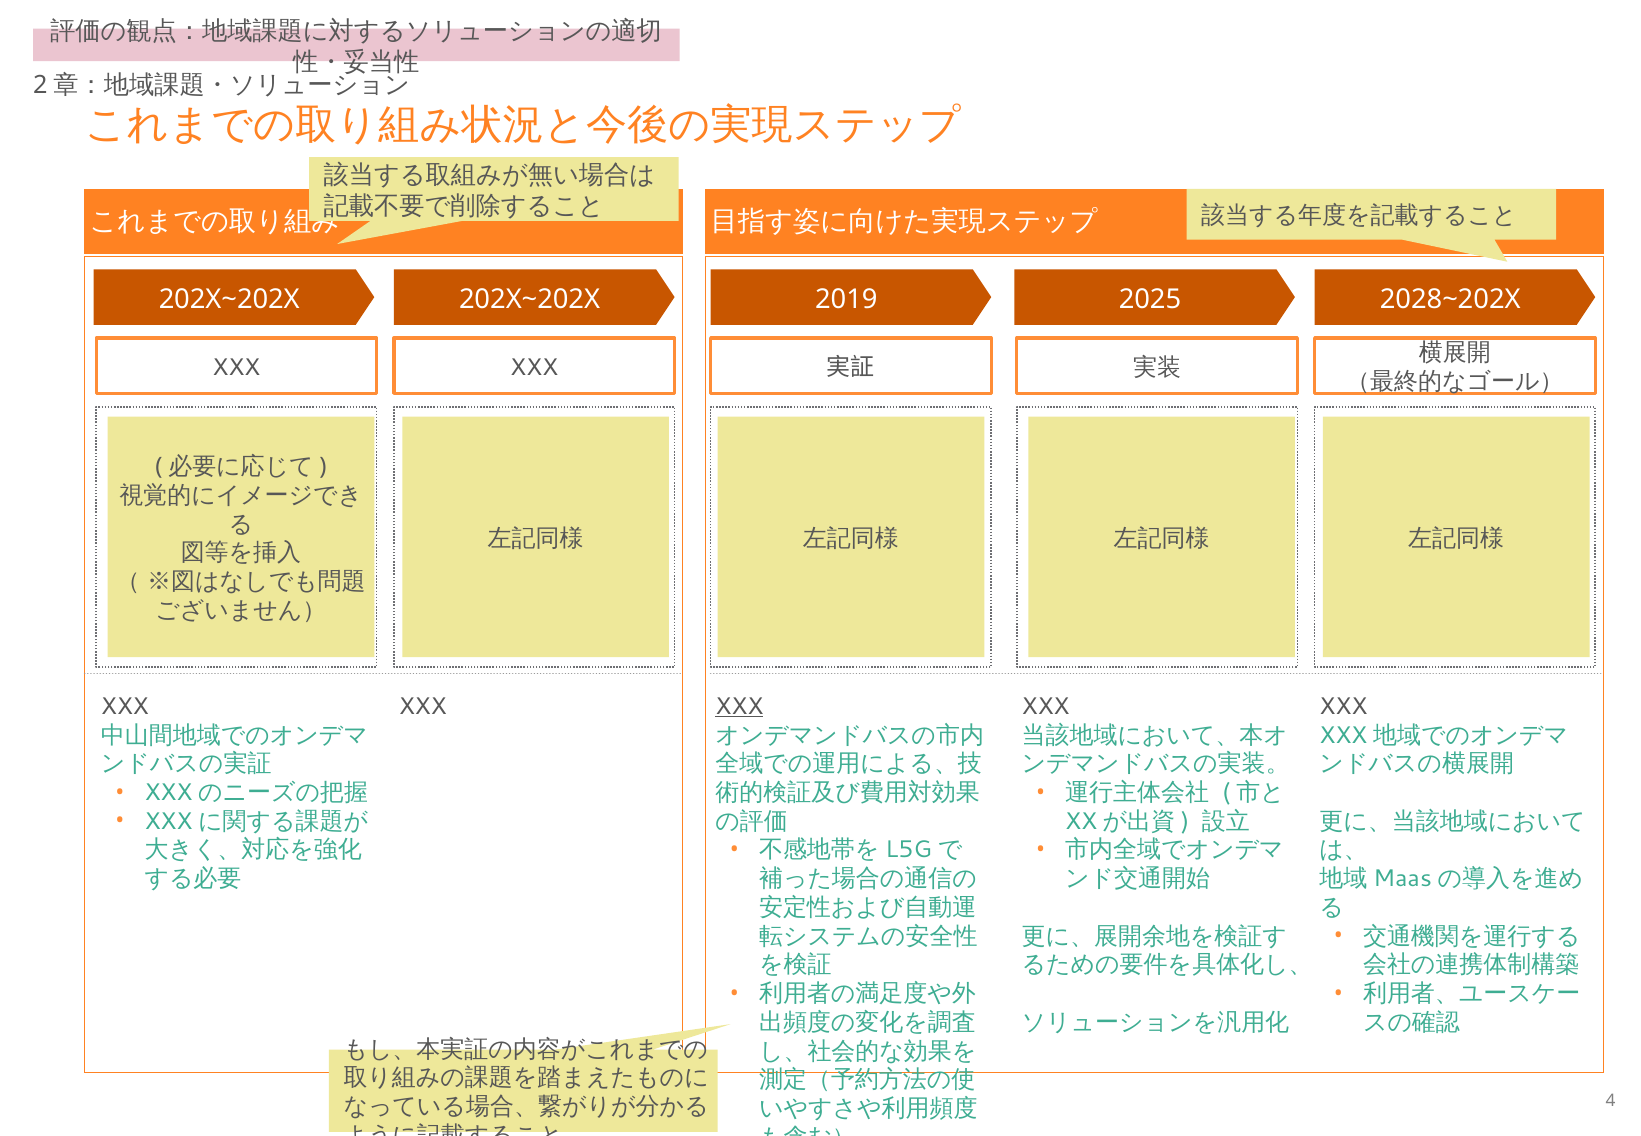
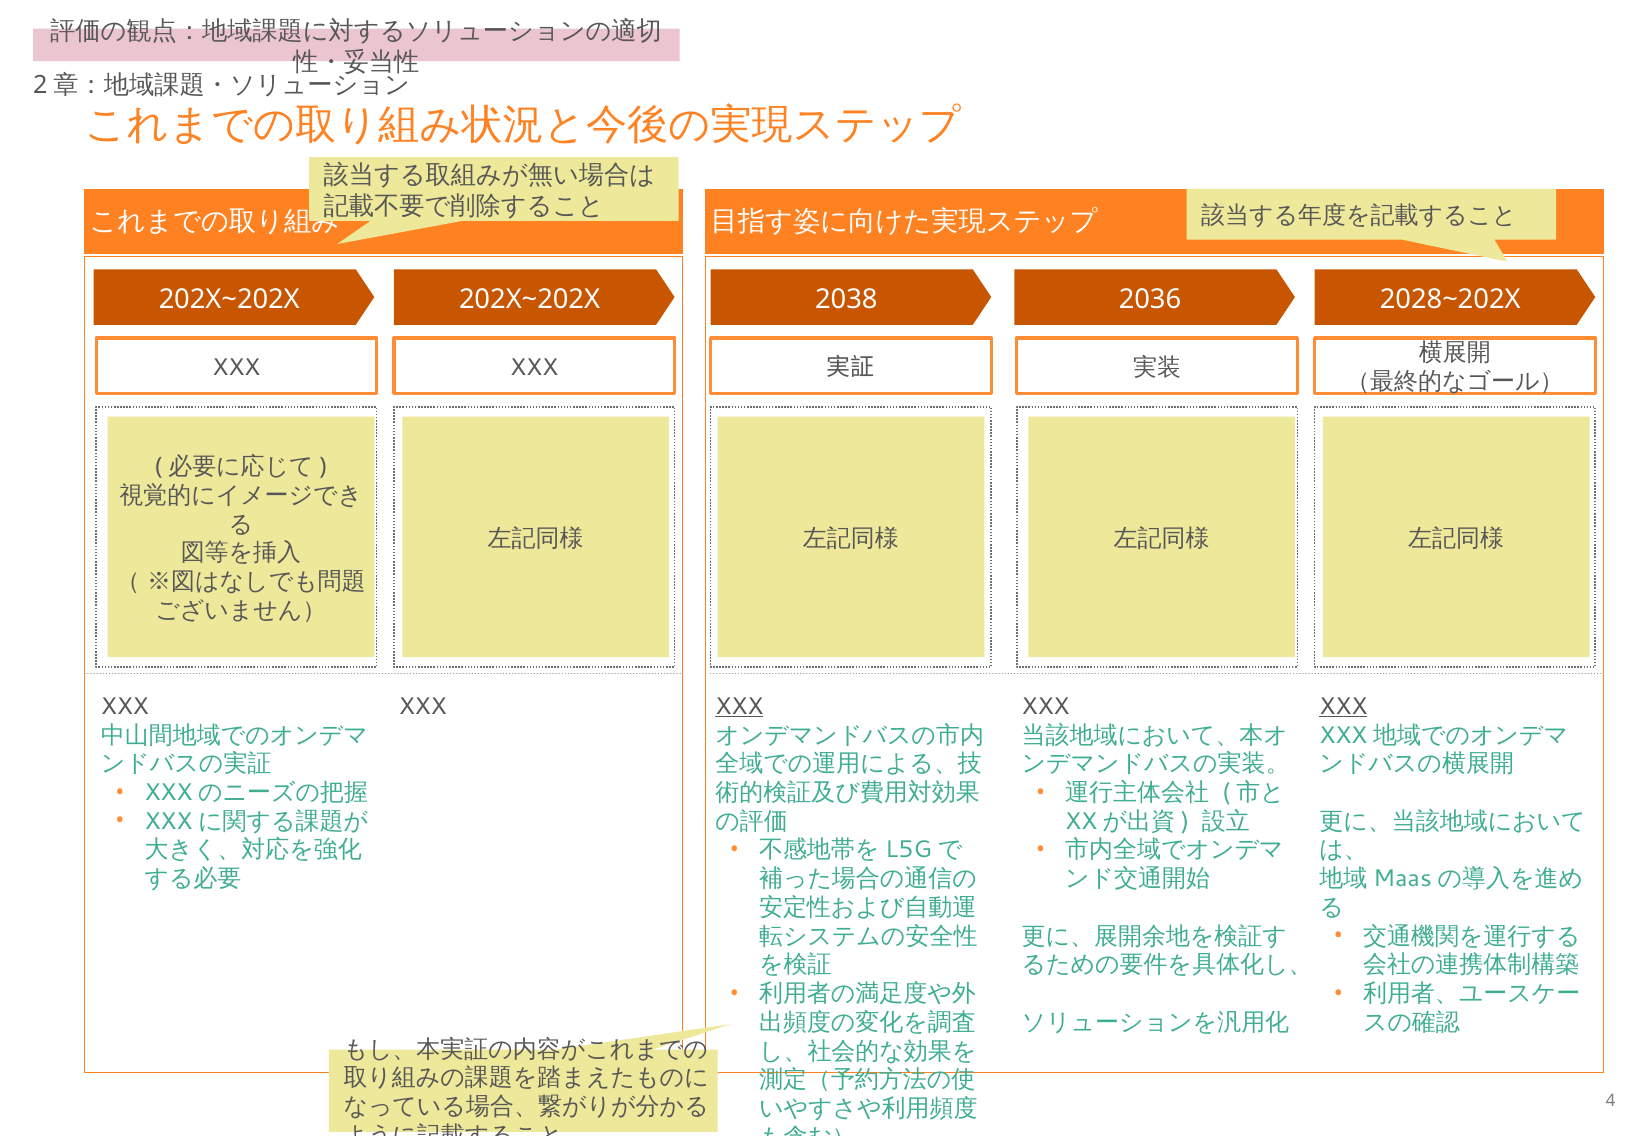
2019: 2019 -> 2038 (846, 299)
2025: 2025 -> 2036 (1150, 299)
XXX underline: none -> present (1343, 706)
